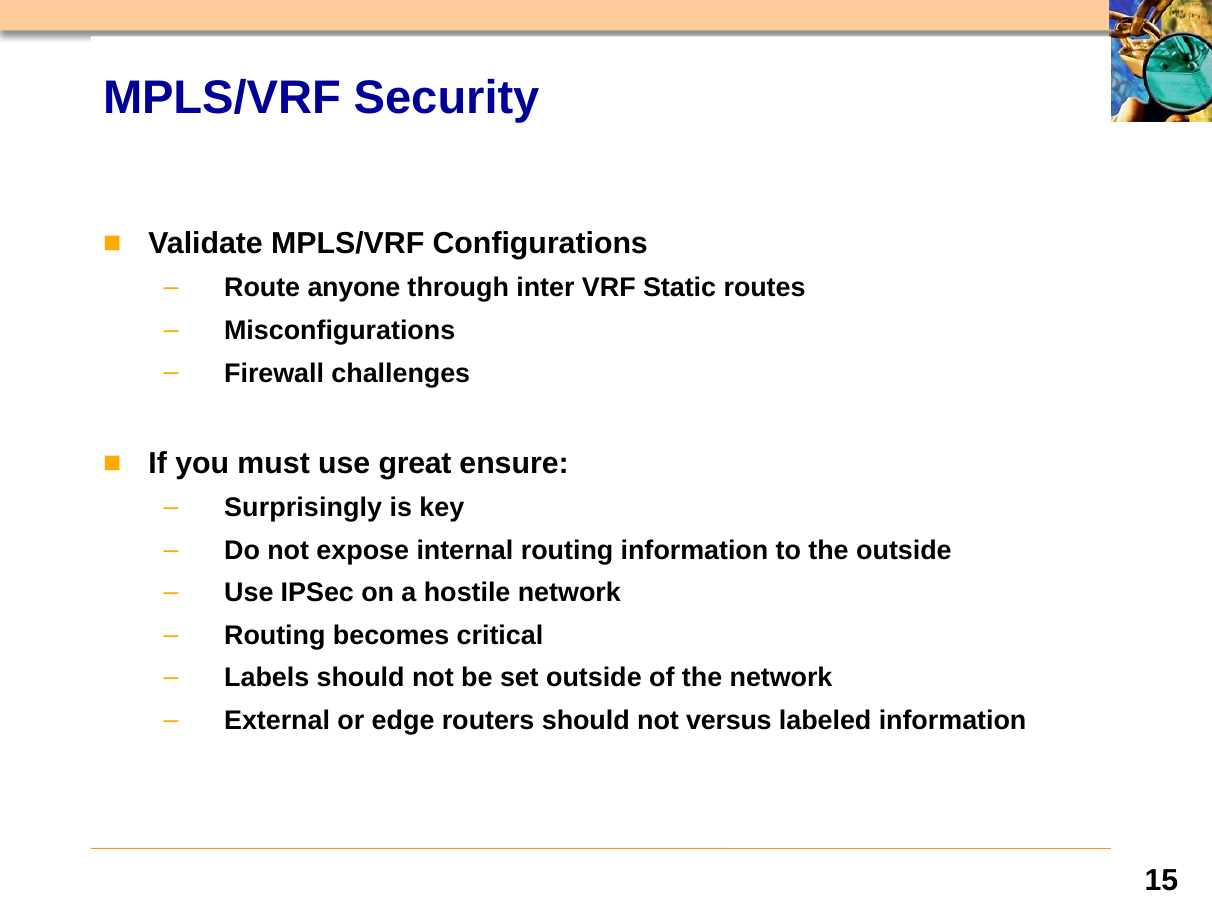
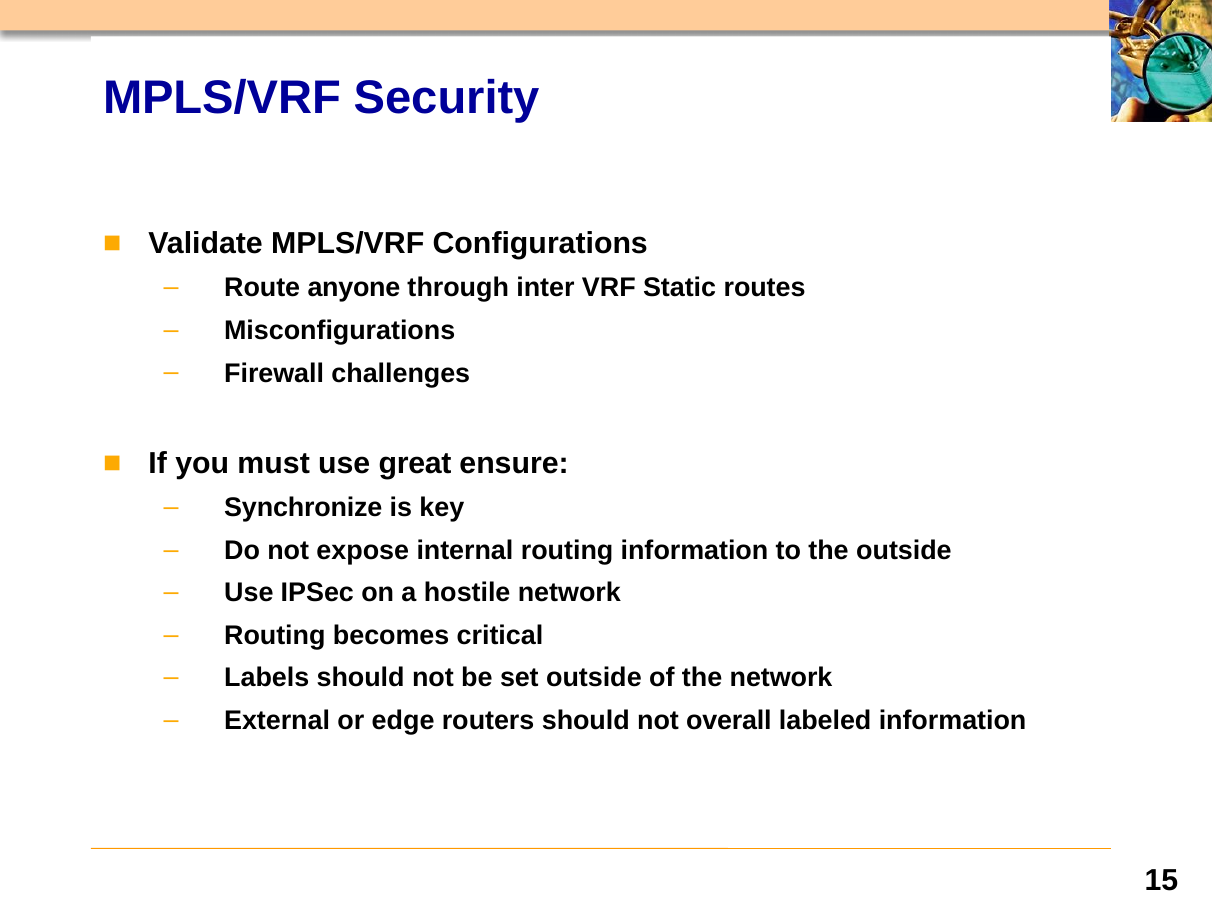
Surprisingly: Surprisingly -> Synchronize (303, 508)
versus: versus -> overall (729, 721)
